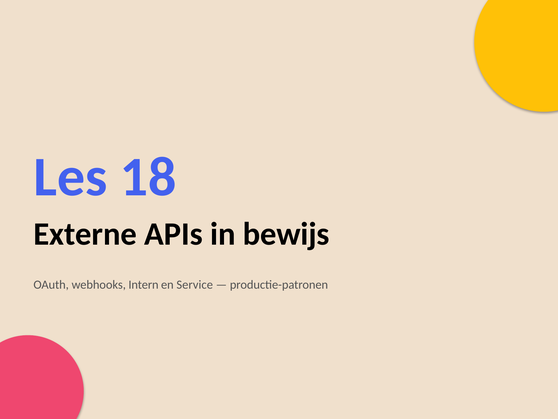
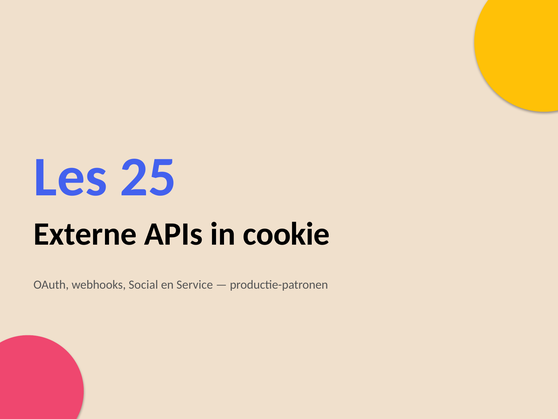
18: 18 -> 25 (148, 177)
bewijs: bewijs -> cookie (286, 234)
Intern: Intern -> Social (143, 285)
